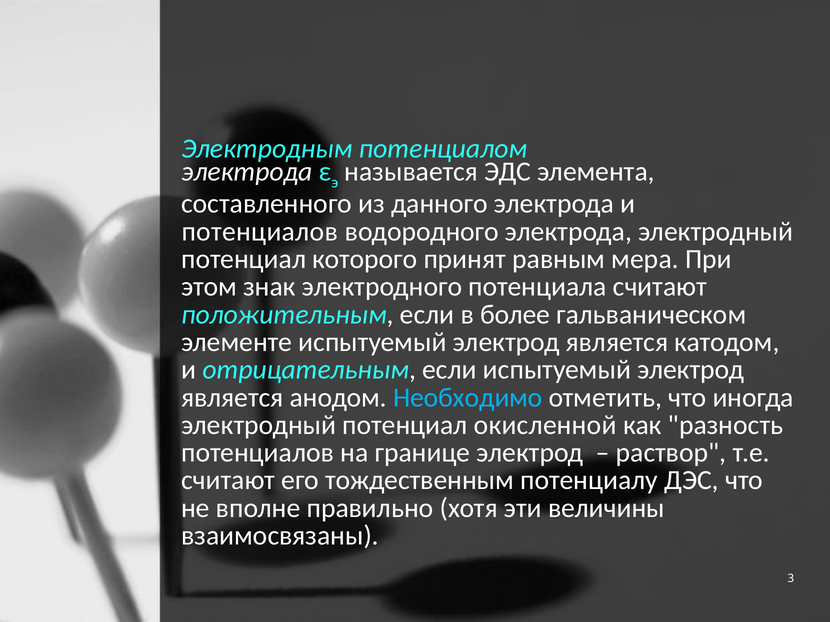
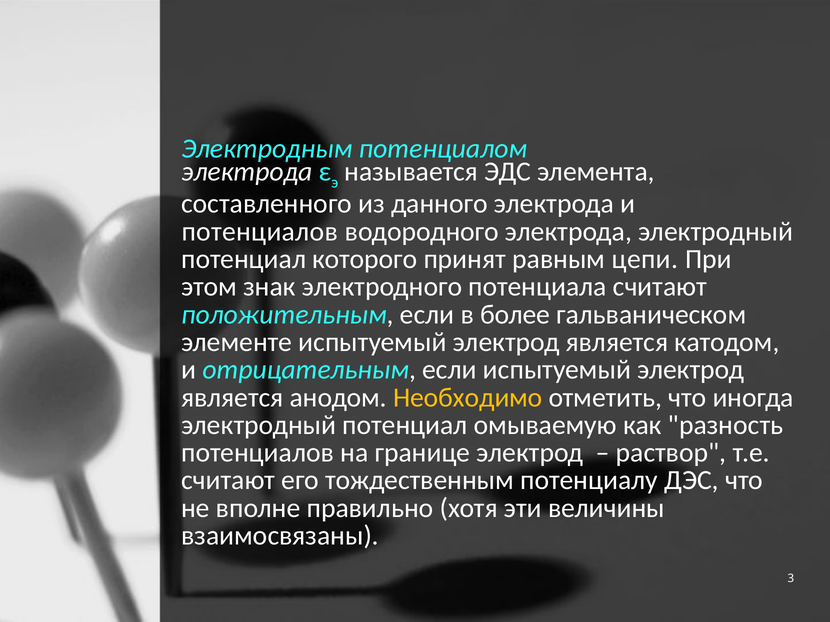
мера: мера -> цепи (645, 259)
Необходимо colour: light blue -> yellow (468, 398)
окисленной: окисленной -> омываемую (545, 425)
